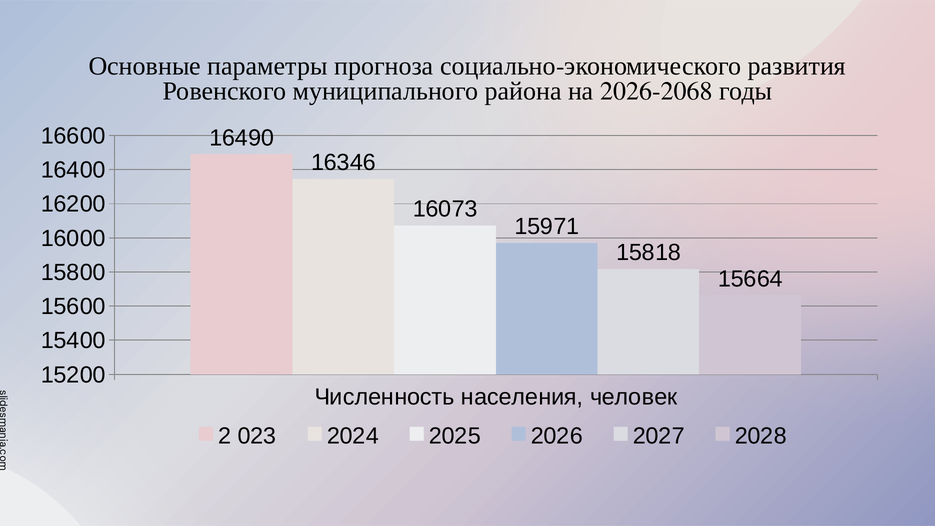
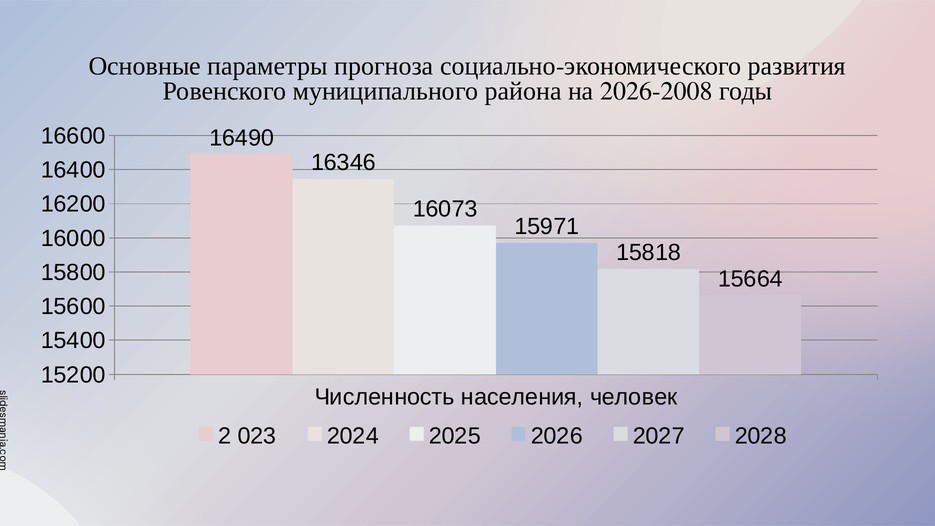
2026-2068: 2026-2068 -> 2026-2008 (657, 91)
